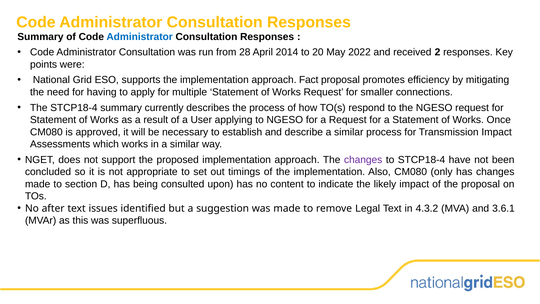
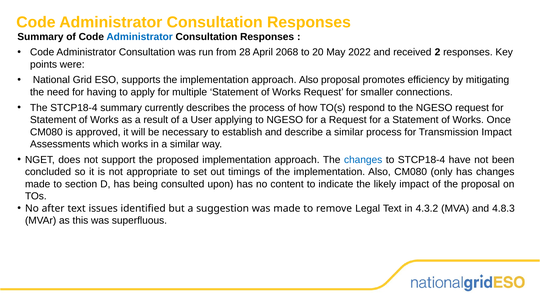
2014: 2014 -> 2068 (287, 52)
approach Fact: Fact -> Also (309, 80)
changes colour: purple -> blue (363, 160)
3.6.1: 3.6.1 -> 4.8.3 (503, 208)
